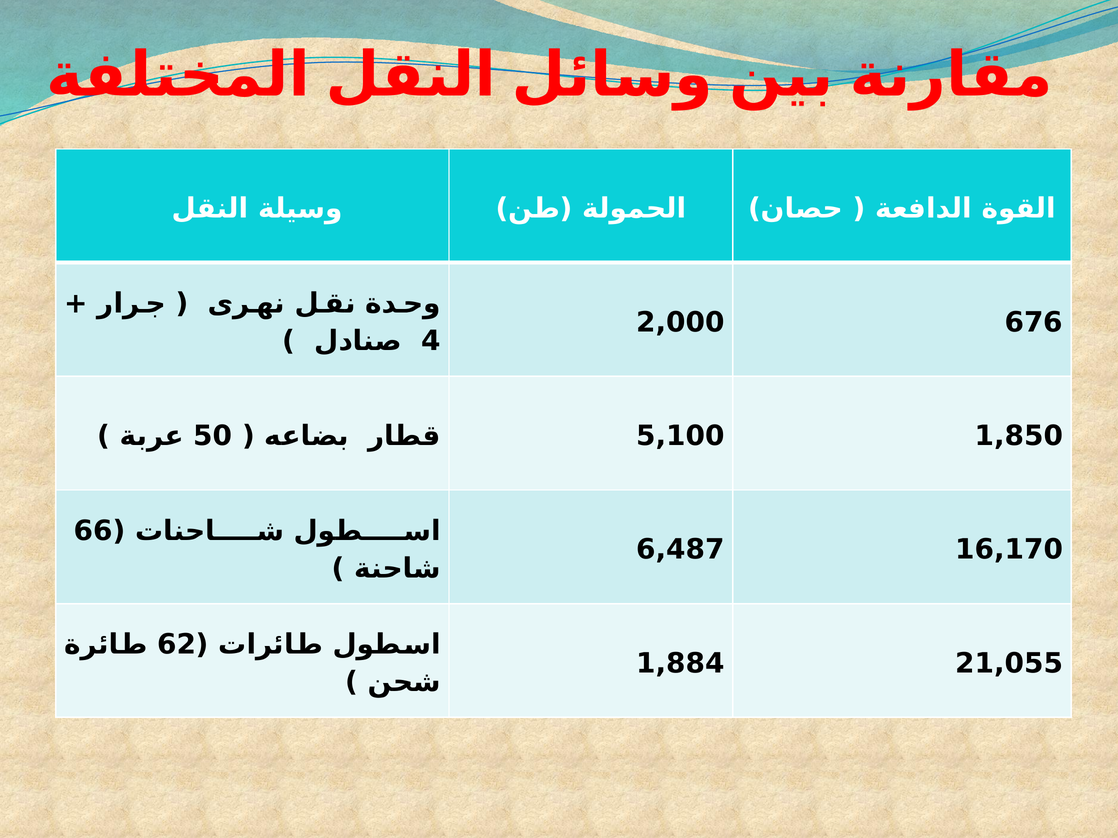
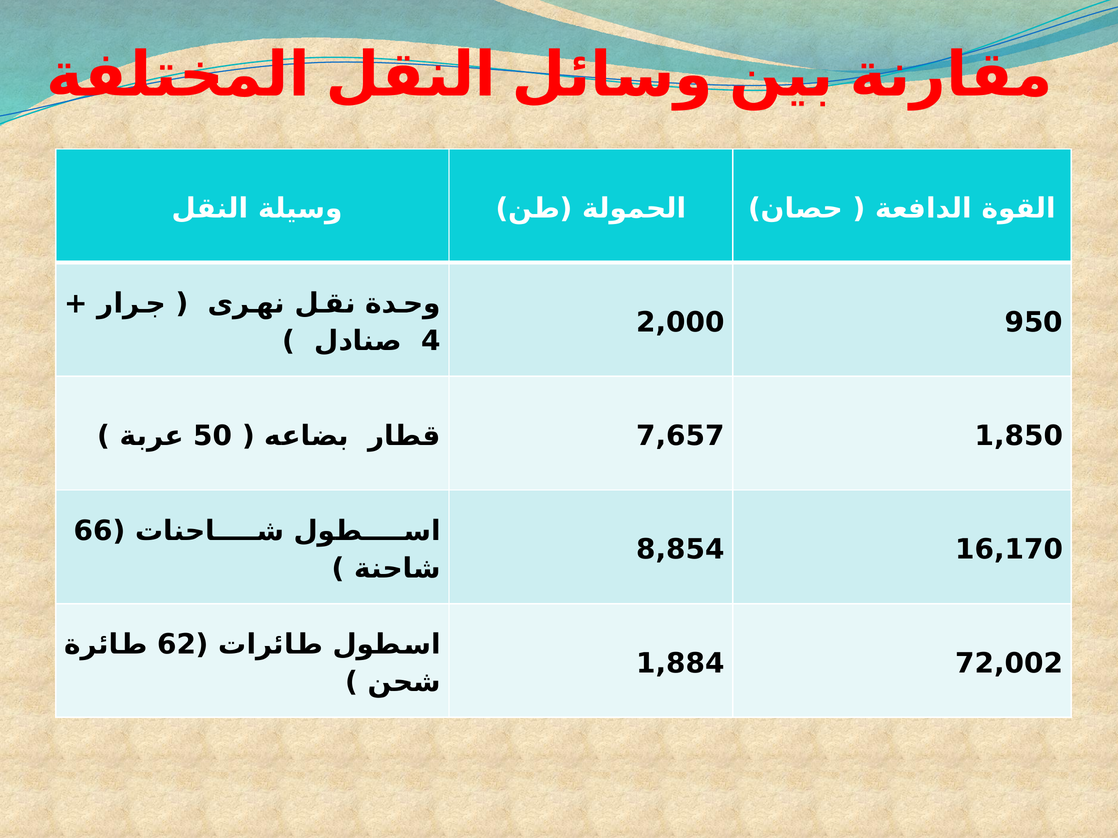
676: 676 -> 950 (1034, 323)
5,100: 5,100 -> 7,657 (680, 436)
6,487: 6,487 -> 8,854 (680, 550)
21,055: 21,055 -> 72,002 (1009, 664)
